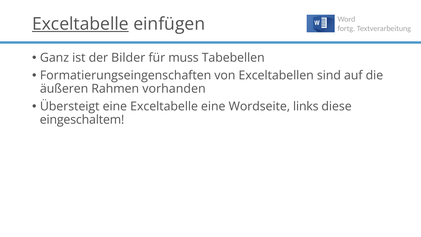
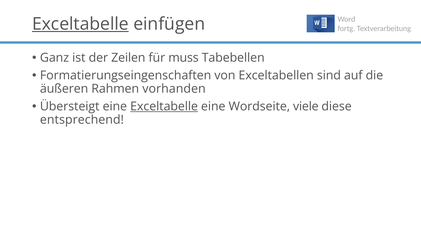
Bilder: Bilder -> Zeilen (128, 58)
Exceltabelle underline: none -> present (164, 106)
links: links -> viele (306, 106)
eingeschaltem: eingeschaltem -> entsprechend (82, 120)
